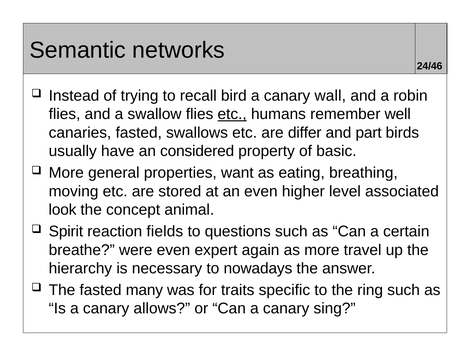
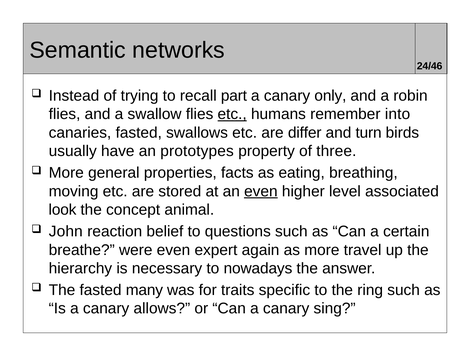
bird: bird -> part (234, 96)
wall: wall -> only (330, 96)
well: well -> into (398, 114)
part: part -> turn (369, 133)
considered: considered -> prototypes (197, 151)
basic: basic -> three (336, 151)
want: want -> facts (237, 173)
even underline: none -> present (261, 191)
Spirit: Spirit -> John (66, 232)
fields: fields -> belief (165, 232)
